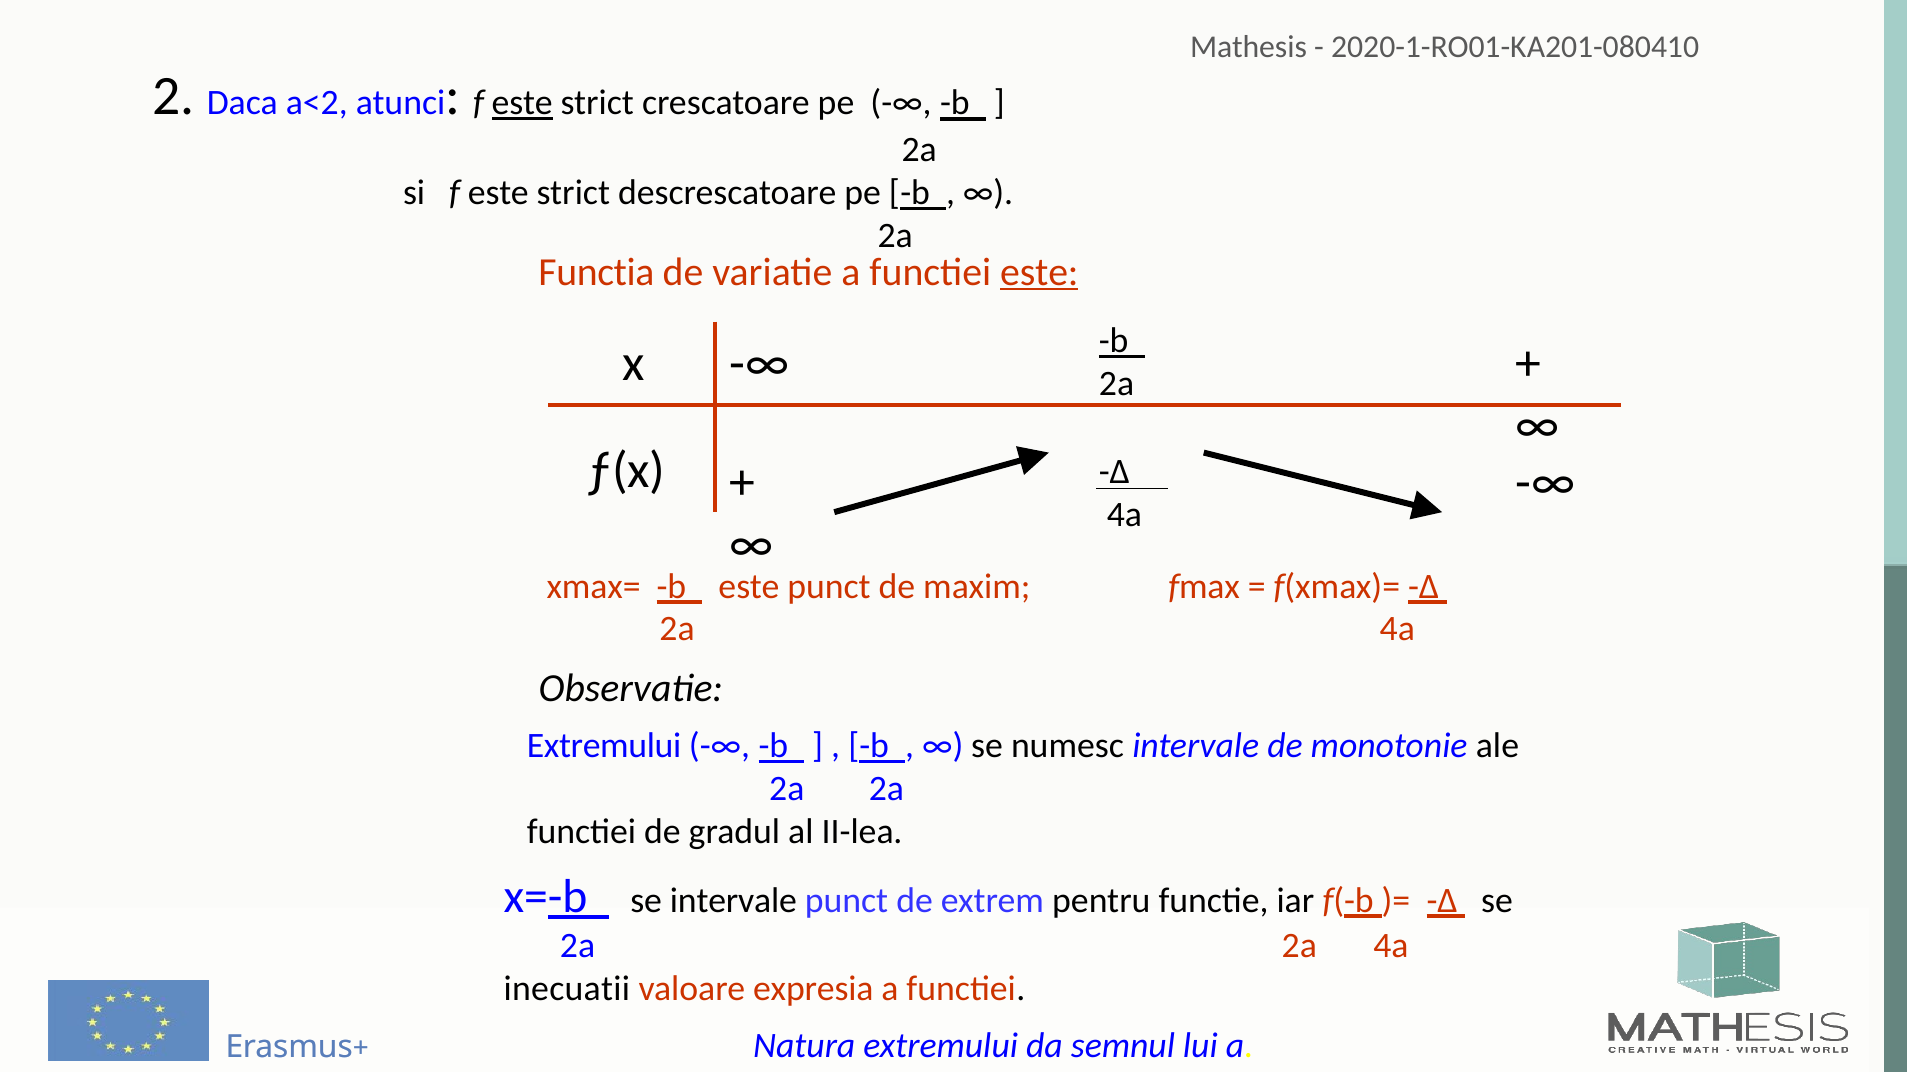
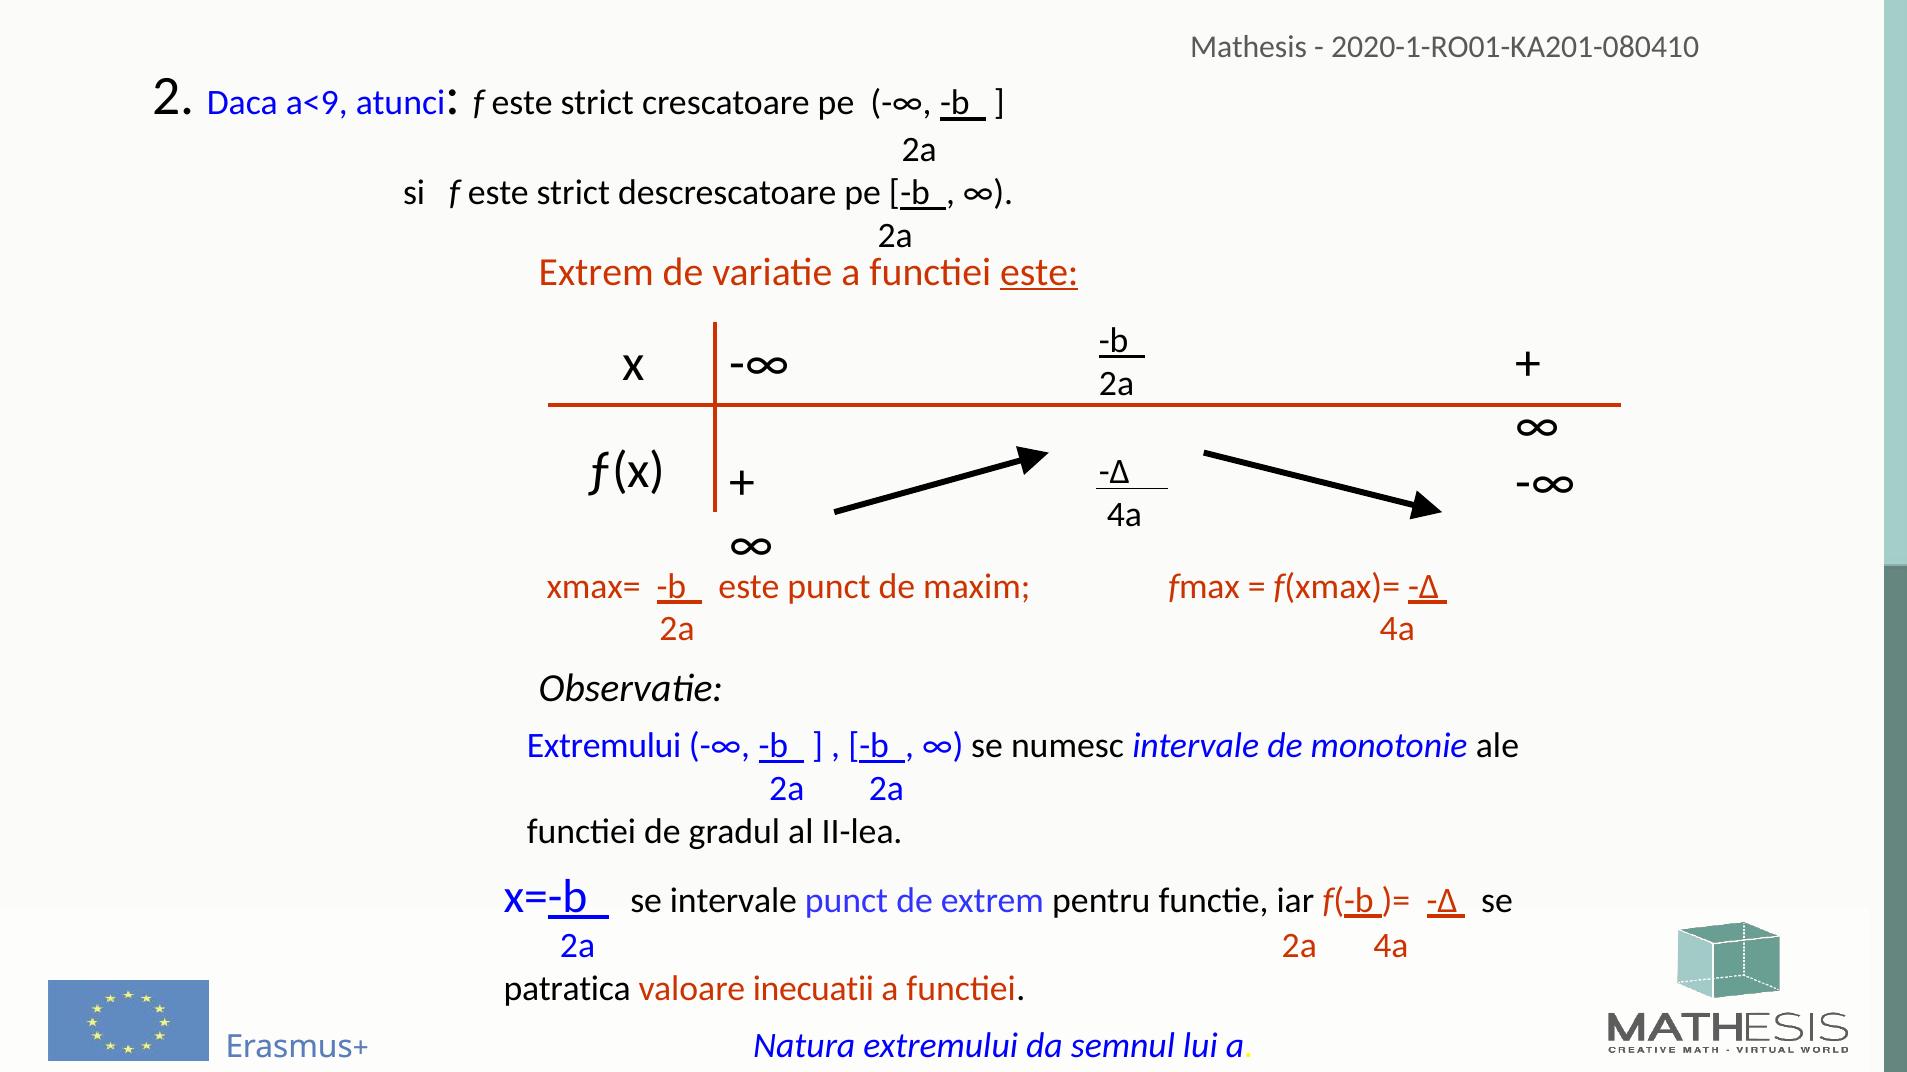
a<2: a<2 -> a<9 (317, 103)
este underline: present -> none (522, 103)
Functia: Functia -> Extrem (596, 272)
inecuatii: inecuatii -> patratica (567, 989)
expresia: expresia -> inecuatii (813, 989)
